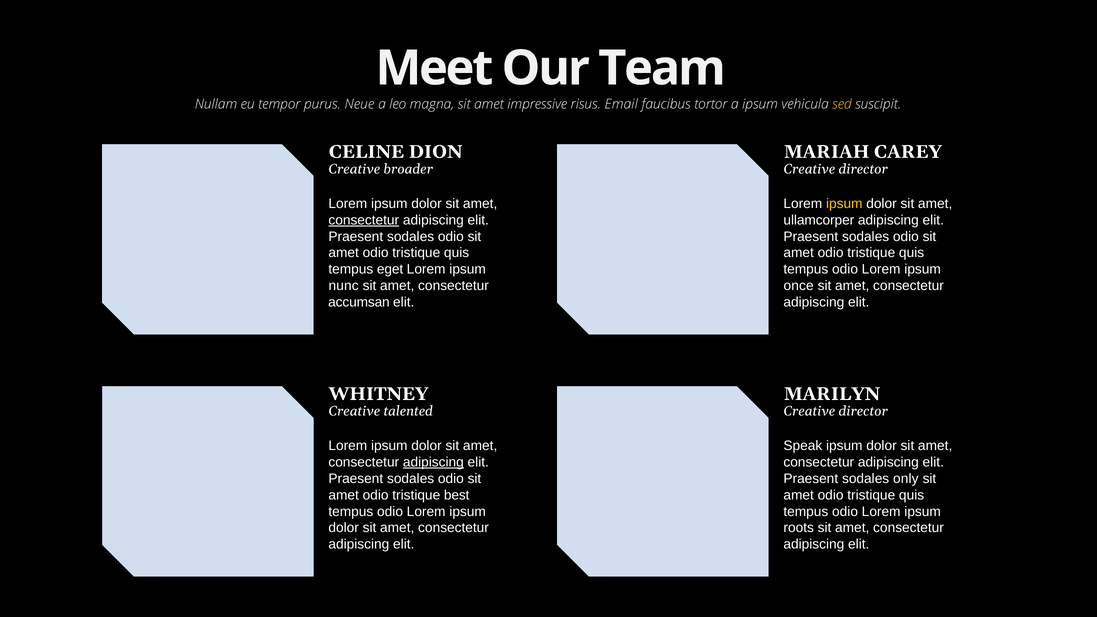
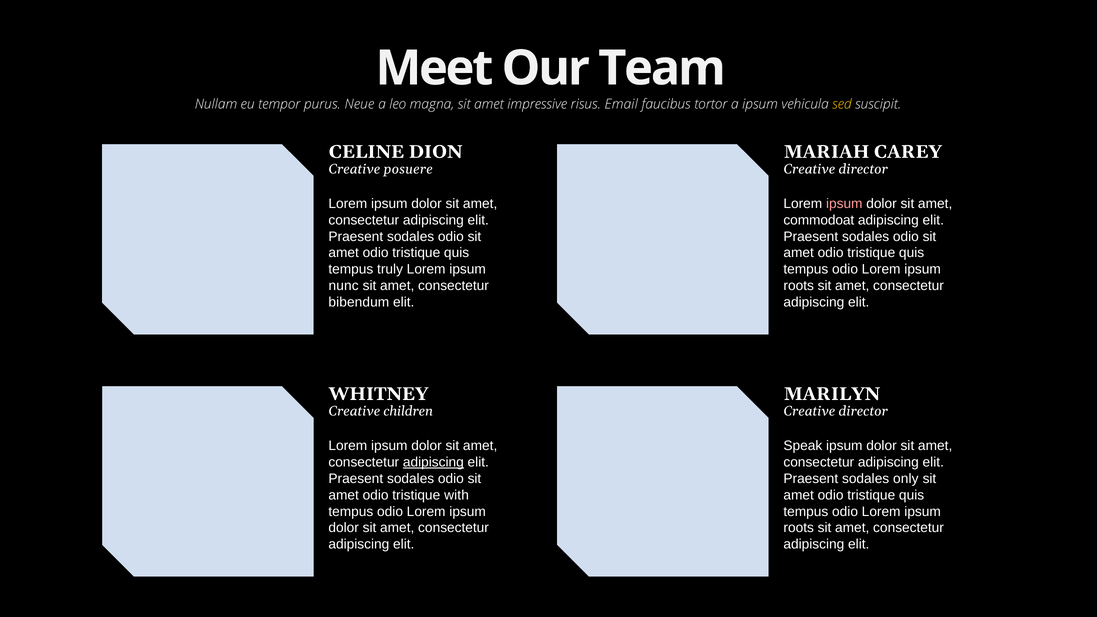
broader: broader -> posuere (408, 169)
ipsum colour: yellow -> pink (844, 204)
consectetur underline: present -> none (364, 220)
ullamcorper: ullamcorper -> commodoat (819, 220)
eget: eget -> truly (390, 269)
once: once -> roots (799, 286)
accumsan: accumsan -> bibendum (359, 302)
talented: talented -> children (408, 411)
best: best -> with (457, 495)
